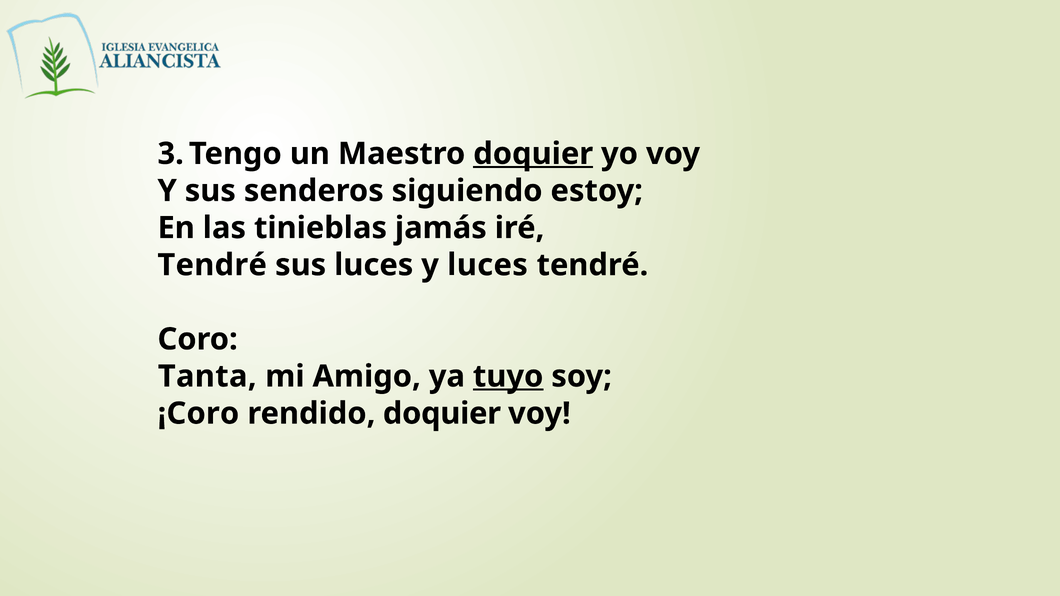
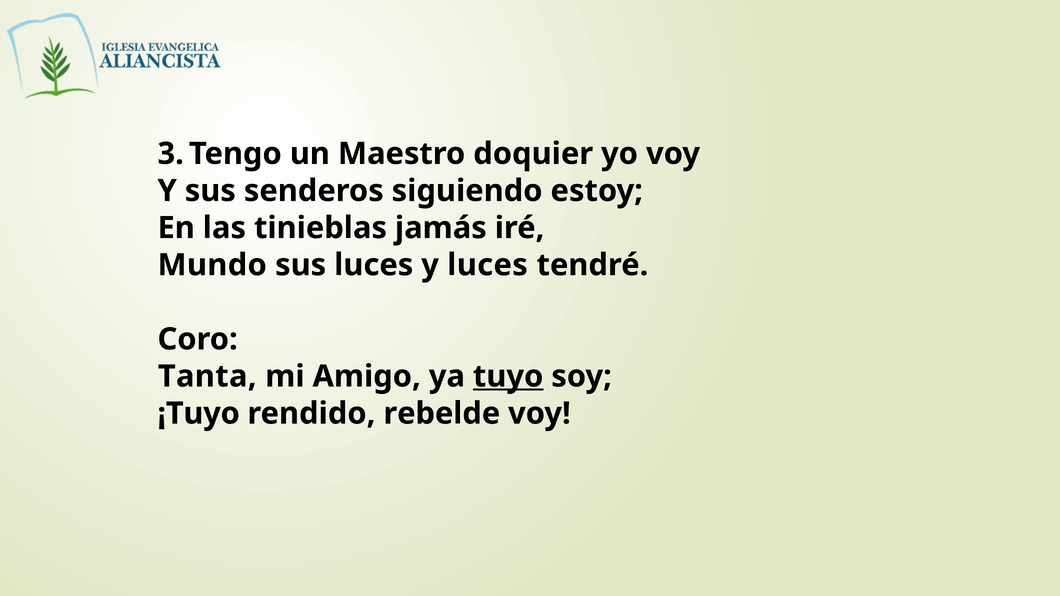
doquier underline: present -> none (533, 154)
Tendré: Tendré -> Mundo (212, 265)
¡Coro: ¡Coro -> ¡Tuyo (199, 414)
rendido doquier: doquier -> rebelde (442, 414)
